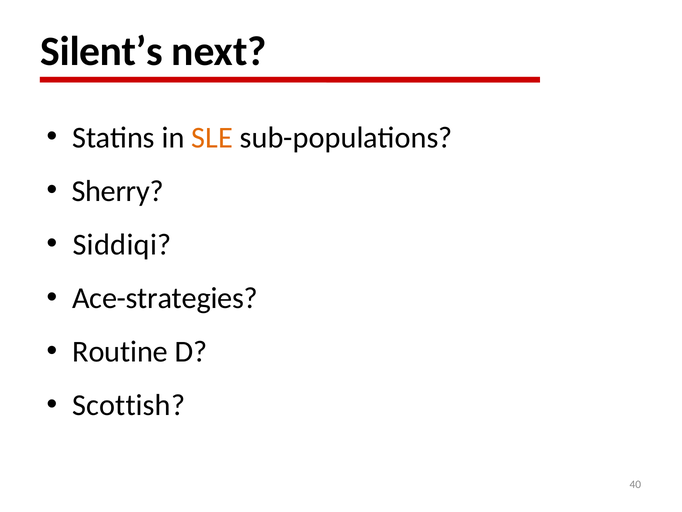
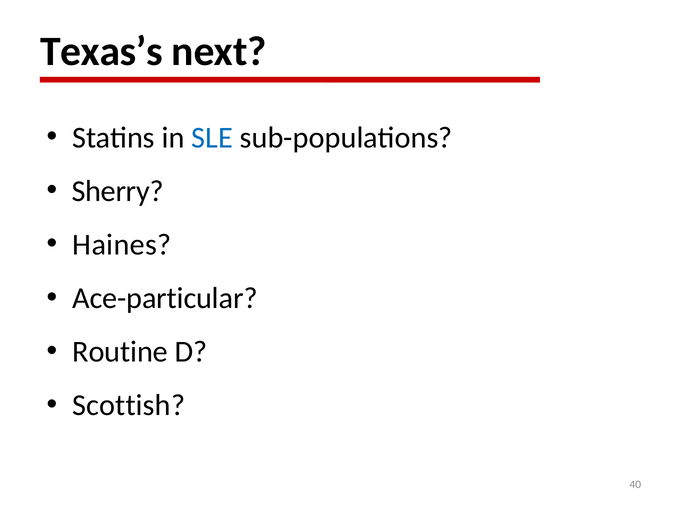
Silent’s: Silent’s -> Texas’s (102, 51)
SLE colour: orange -> blue (212, 137)
Siddiqi: Siddiqi -> Haines (122, 244)
Ace-strategies: Ace-strategies -> Ace-particular (165, 298)
